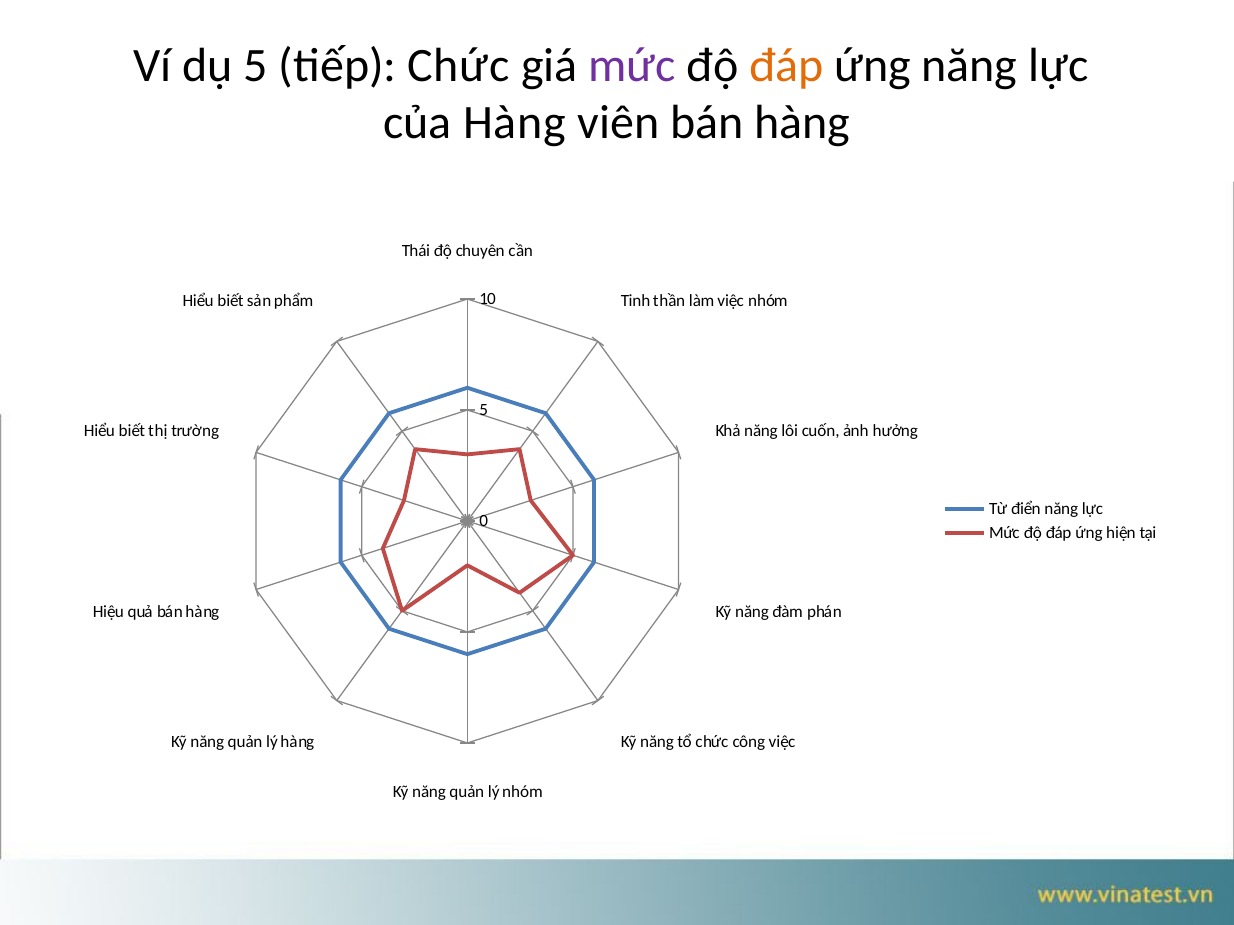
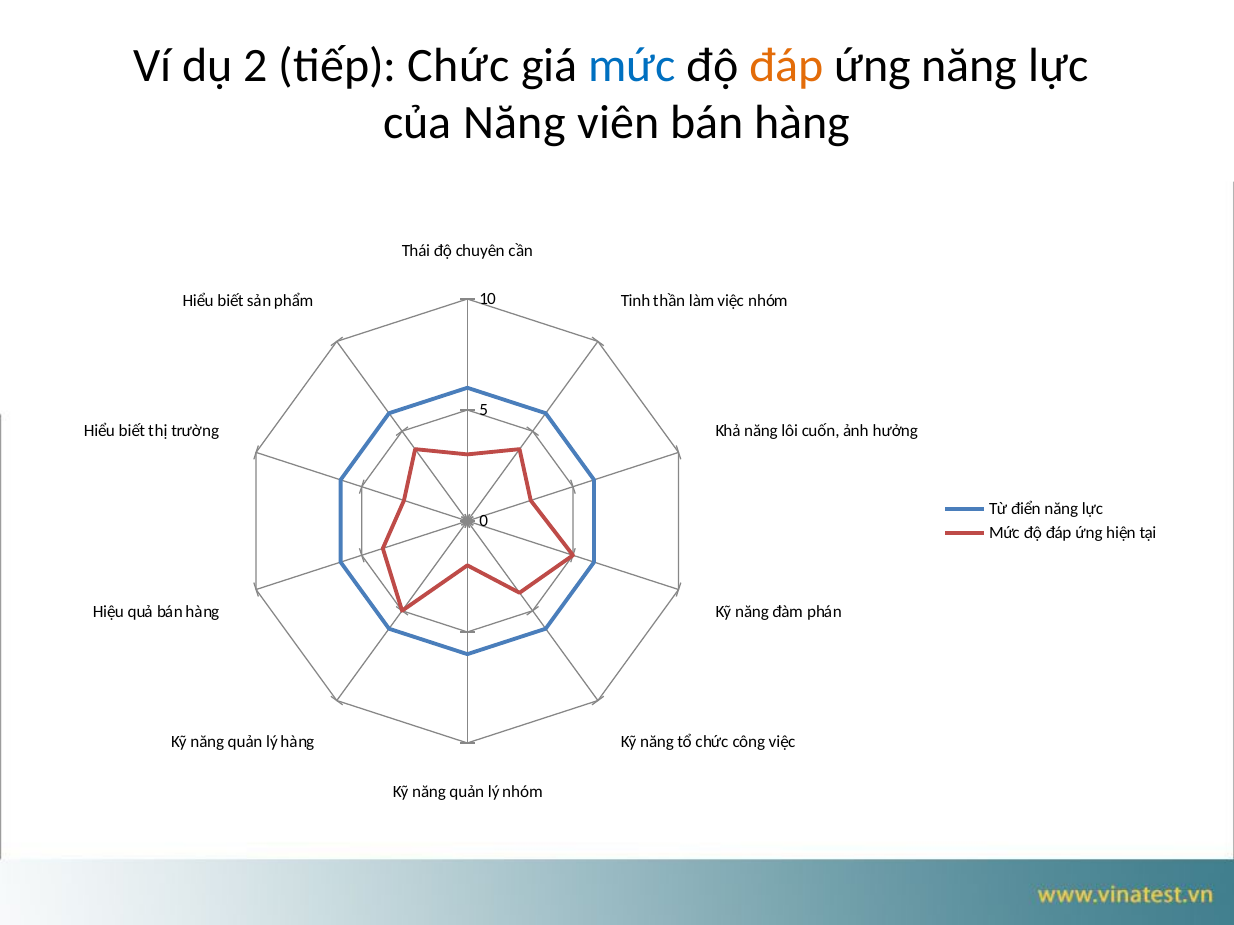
dụ 5: 5 -> 2 (256, 65)
mức colour: purple -> blue (632, 65)
của Hàng: Hàng -> Năng (515, 123)
